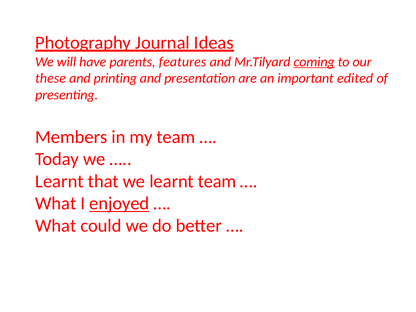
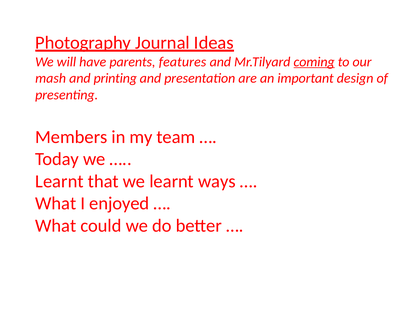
these: these -> mash (51, 78)
edited: edited -> design (355, 78)
learnt team: team -> ways (217, 181)
enjoyed underline: present -> none (119, 204)
